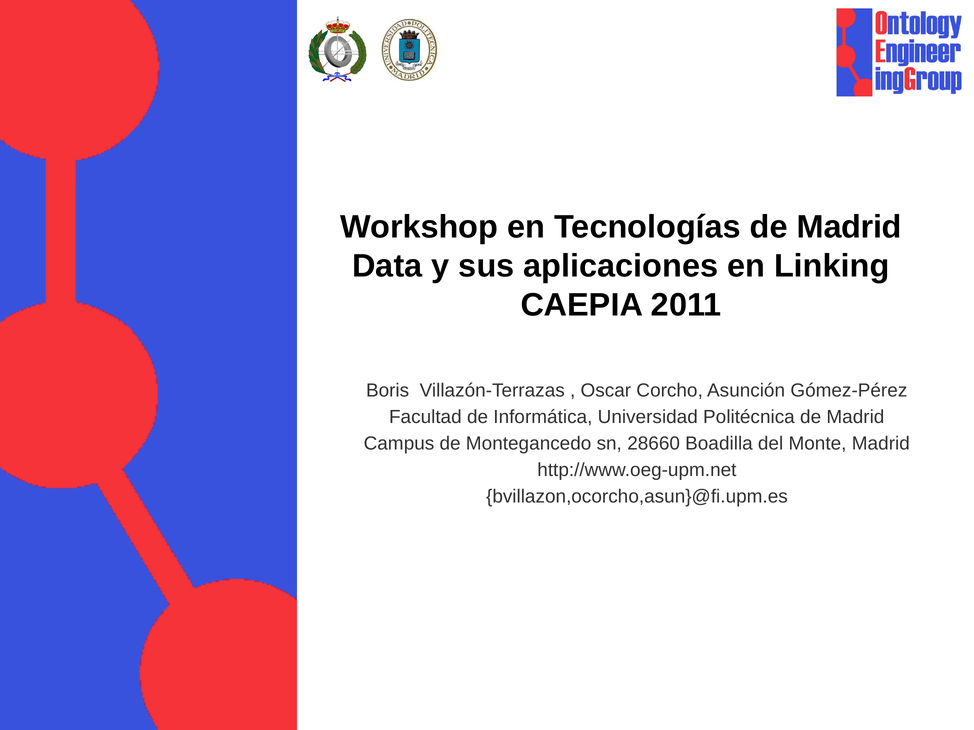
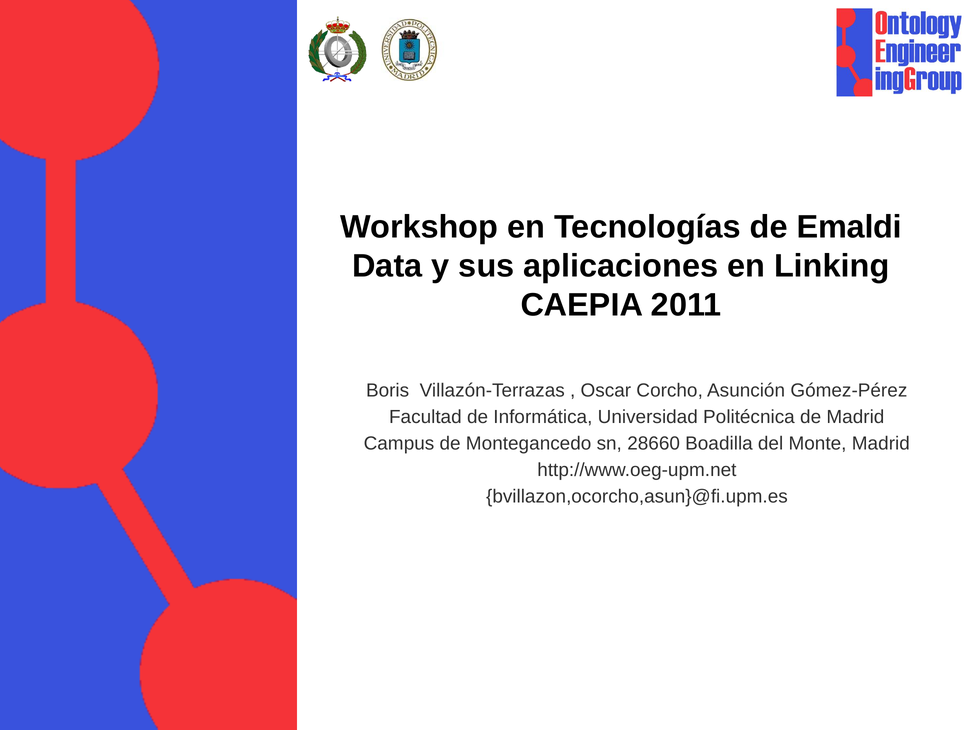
Tecnologías de Madrid: Madrid -> Emaldi (849, 227)
